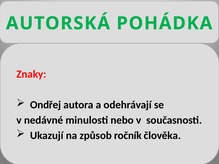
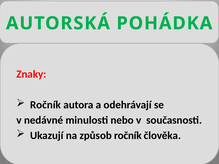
Ondřej: Ondřej -> Ročník (45, 105)
